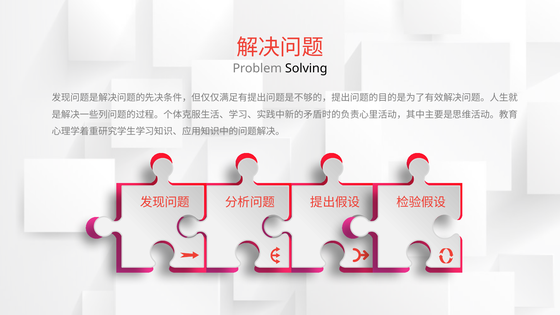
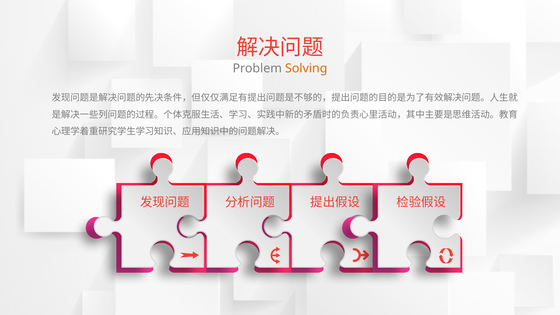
Solving colour: black -> orange (306, 68)
